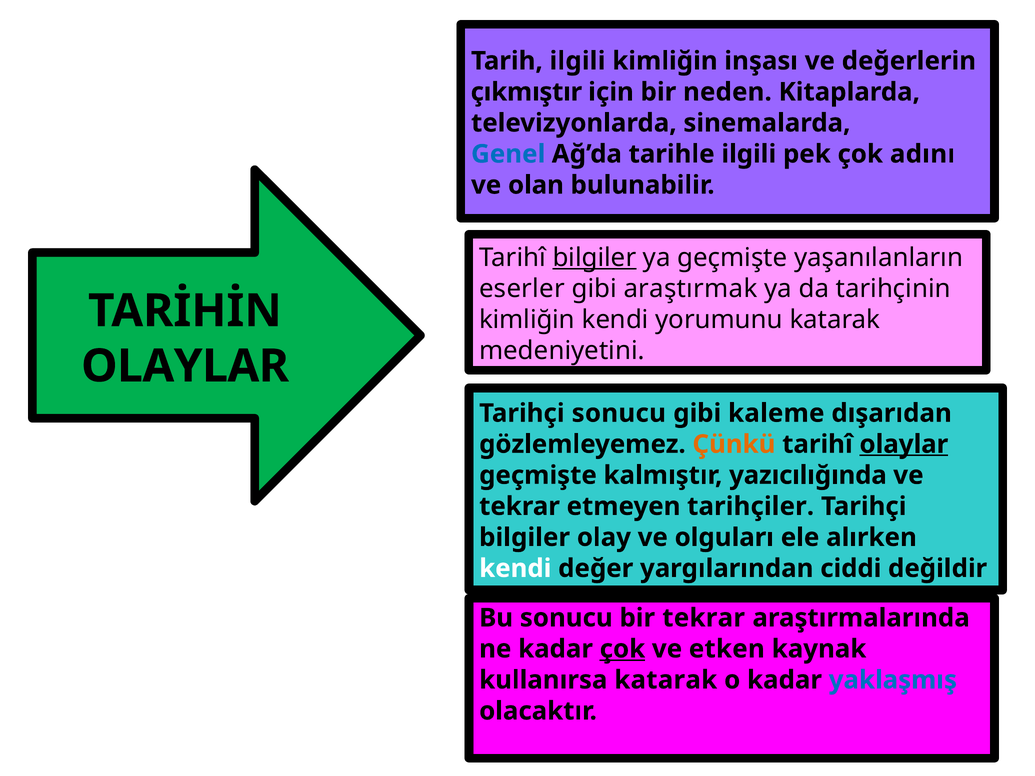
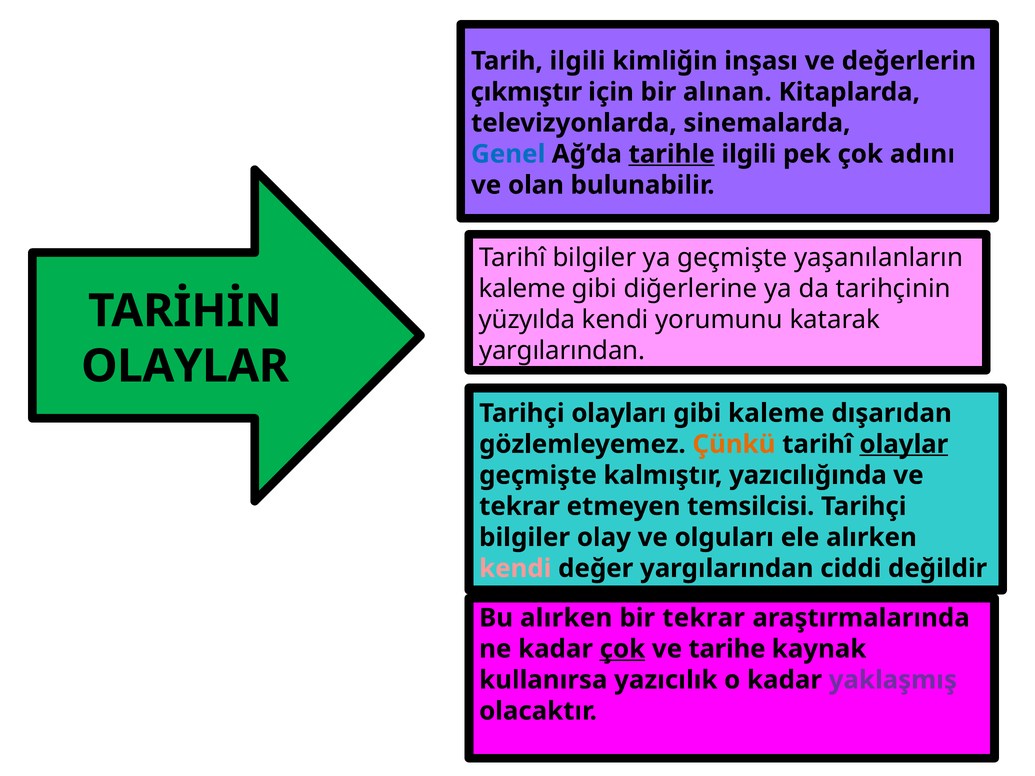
neden: neden -> alınan (727, 92)
tarihle underline: none -> present (672, 154)
bilgiler underline: present -> none (594, 258)
eserler: eserler -> kaleme (522, 289)
araştırmak: araştırmak -> diğerlerine (691, 289)
kimliğin: kimliğin -> yüzyılda (527, 320)
medeniyetini: medeniyetini -> yargılarından (562, 351)
Tarihçi sonucu: sonucu -> olayları (619, 413)
tarihçiler: tarihçiler -> temsilcisi (751, 507)
kendi colour: white -> pink (515, 569)
Bu sonucu: sonucu -> alırken (566, 618)
etken: etken -> tarihe (727, 649)
kullanırsa katarak: katarak -> yazıcılık (666, 680)
yaklaşmış colour: blue -> purple (893, 680)
